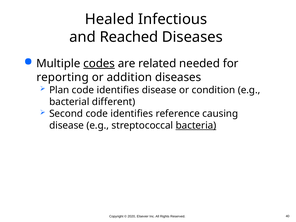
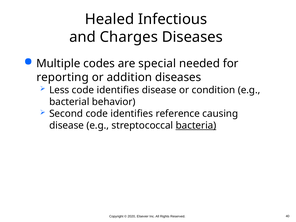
Reached: Reached -> Charges (129, 37)
codes underline: present -> none (99, 63)
related: related -> special (157, 63)
Plan: Plan -> Less (59, 90)
different: different -> behavior (114, 102)
